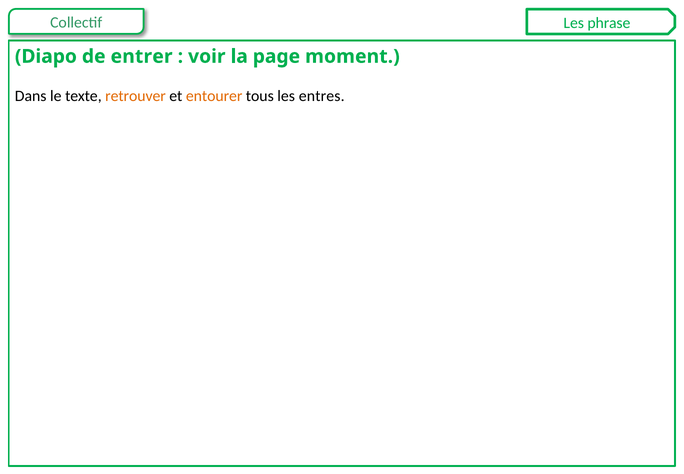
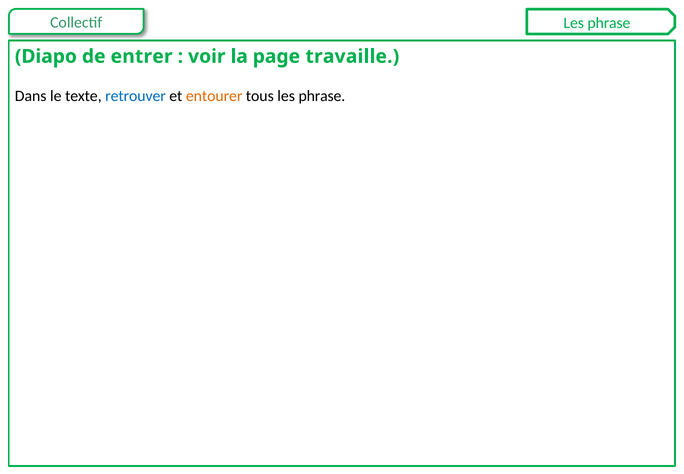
moment: moment -> travaille (352, 56)
retrouver colour: orange -> blue (136, 96)
tous les entres: entres -> phrase (322, 96)
